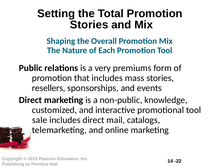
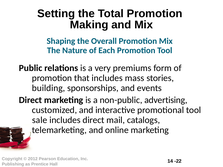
Stories: Stories -> Making (89, 25)
resellers: resellers -> building (49, 88)
knowledge: knowledge -> advertising (166, 100)
